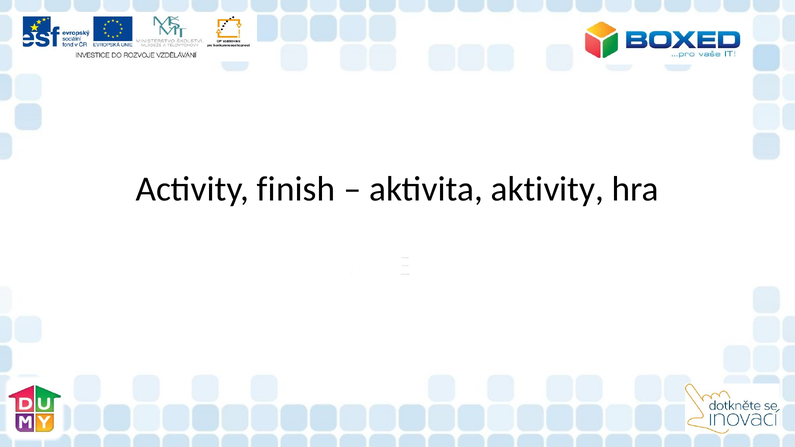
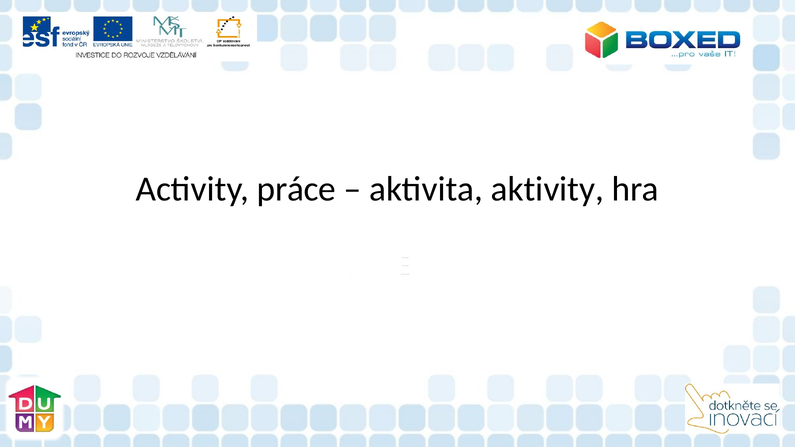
finish: finish -> práce (296, 189)
